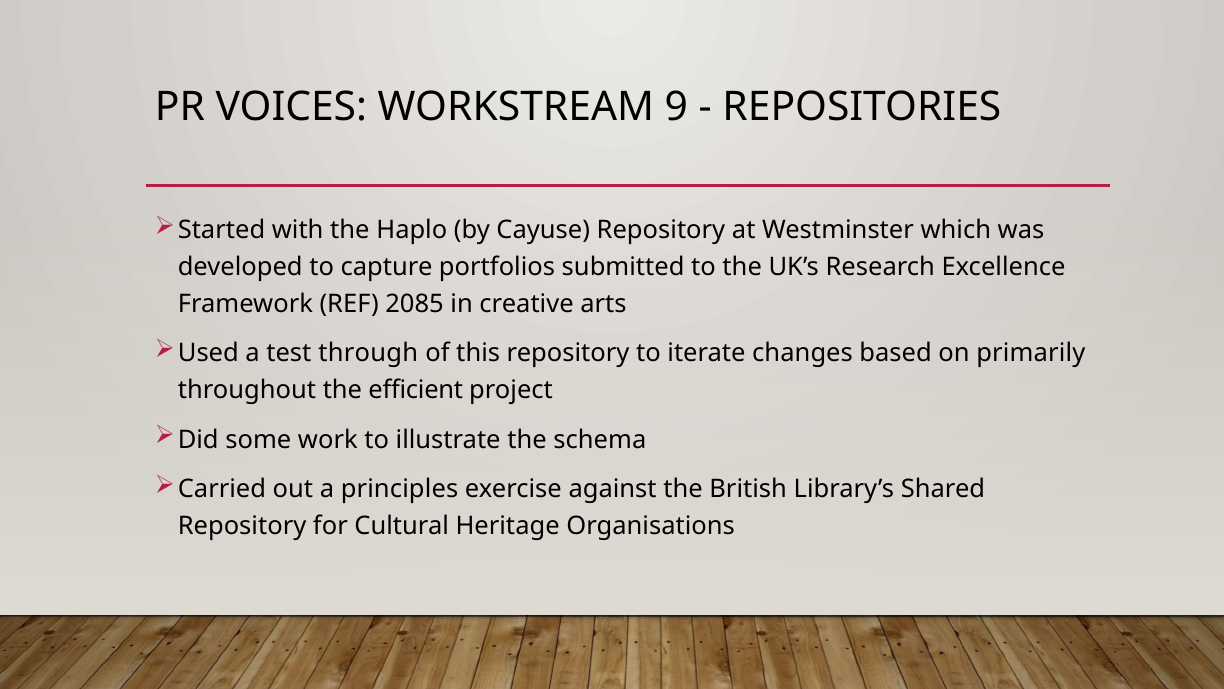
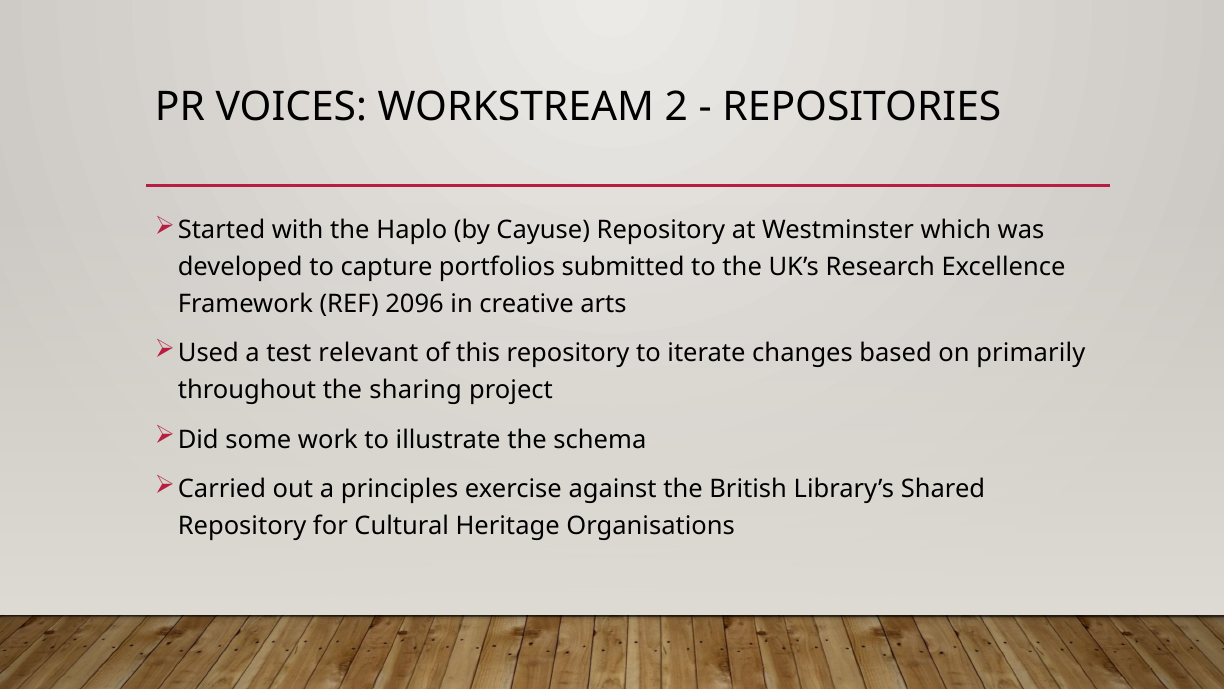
9: 9 -> 2 (676, 107)
2085: 2085 -> 2096 (415, 304)
through: through -> relevant (368, 353)
efficient: efficient -> sharing (416, 390)
